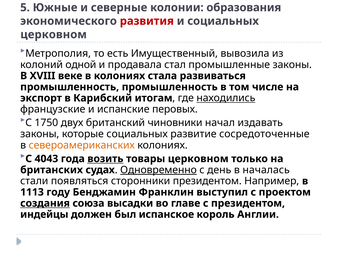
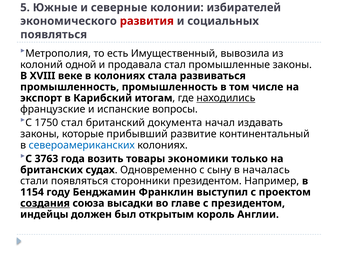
образования: образования -> избирателей (244, 8)
церковном: церковном -> появляться (54, 35)
перовых: перовых -> вопросы (175, 109)
1750 двух: двух -> стал (72, 123)
чиновники: чиновники -> документа (175, 123)
которые социальных: социальных -> прибывший (137, 134)
сосредоточенные: сосредоточенные -> континентальный (264, 134)
североамериканских colour: orange -> blue (82, 145)
4043: 4043 -> 3763 (46, 159)
возить underline: present -> none (105, 159)
товары церковном: церковном -> экономики (198, 159)
Одновременно underline: present -> none (158, 170)
день: день -> сыну (219, 170)
1113: 1113 -> 1154 (32, 193)
испанское: испанское -> открытым (166, 215)
